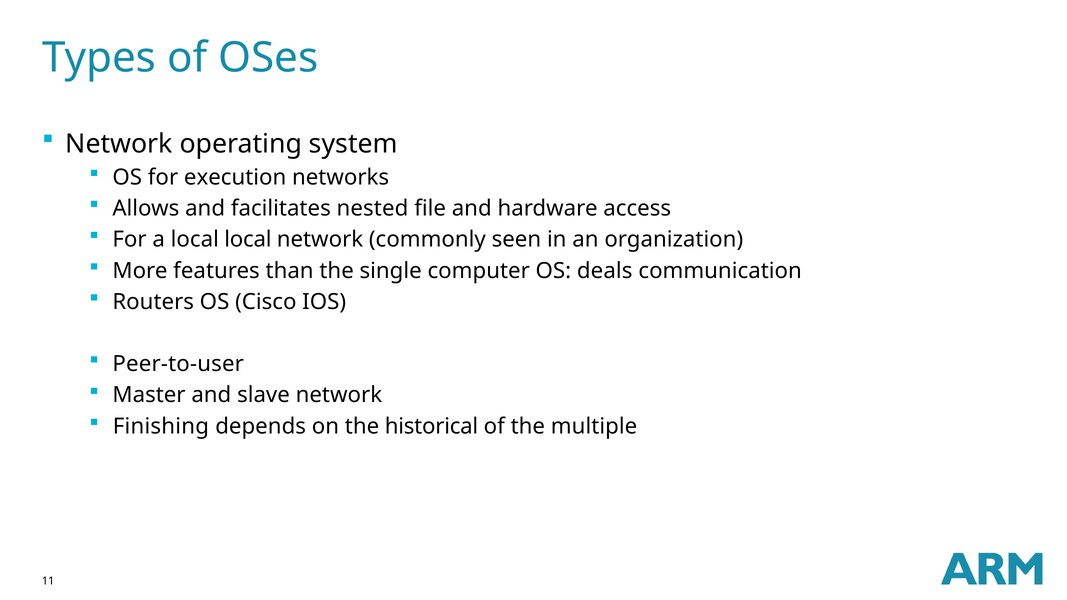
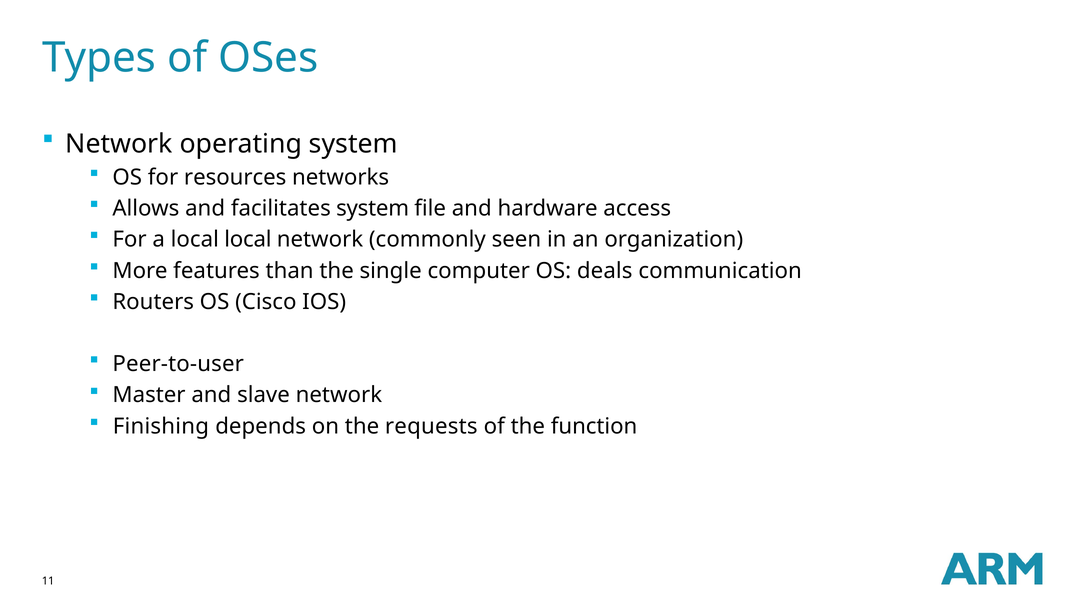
execution: execution -> resources (235, 177)
facilitates nested: nested -> system (373, 209)
historical: historical -> requests (431, 427)
multiple: multiple -> function (594, 427)
